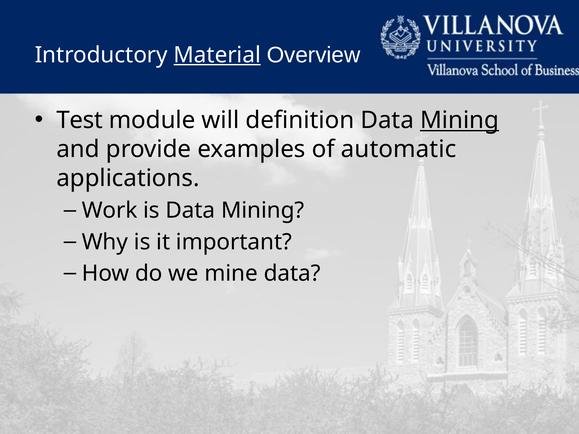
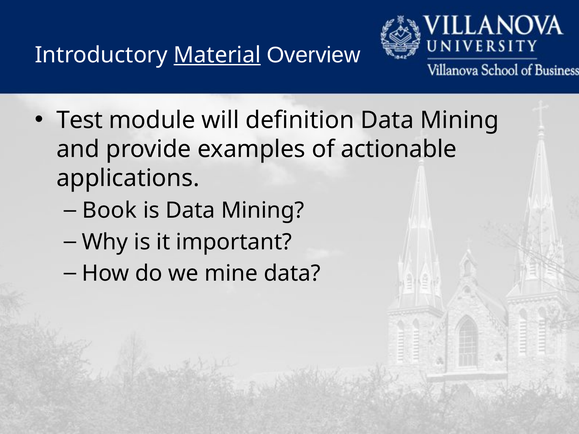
Mining underline: present -> none (460, 120)
automatic: automatic -> actionable (399, 149)
Work: Work -> Book (109, 211)
